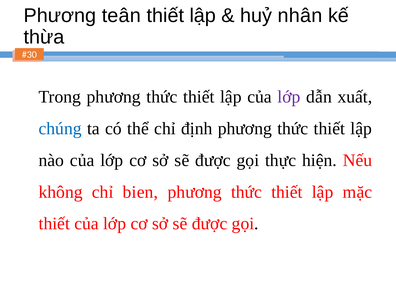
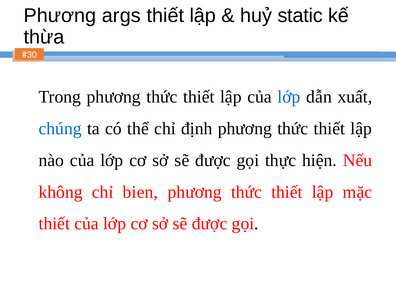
teân: teân -> args (121, 16)
nhân: nhân -> static (300, 16)
lớp colour: purple -> blue (289, 97)
